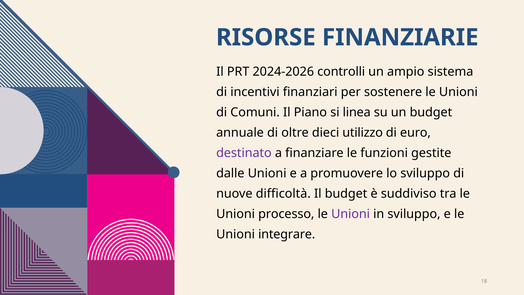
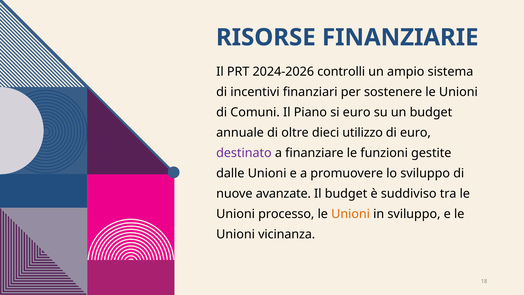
si linea: linea -> euro (357, 112)
difficoltà: difficoltà -> avanzate (283, 193)
Unioni colour: purple -> orange (351, 214)
integrare: integrare -> vicinanza (287, 234)
